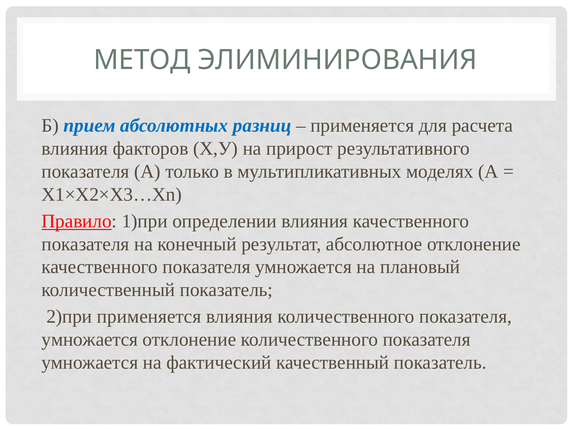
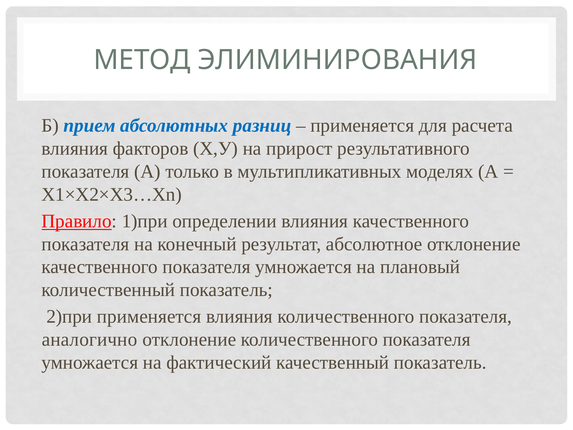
умножается: умножается -> аналогично (90, 339)
